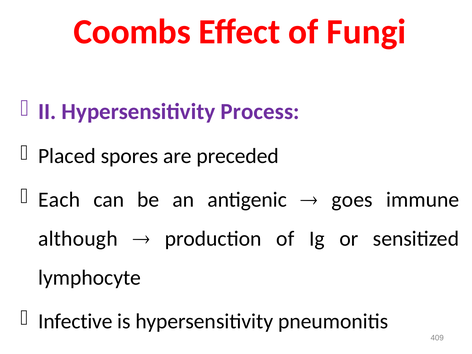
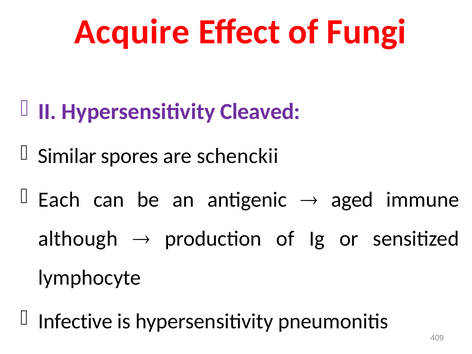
Coombs: Coombs -> Acquire (132, 32)
Process: Process -> Cleaved (260, 112)
Placed: Placed -> Similar (67, 156)
preceded: preceded -> schenckii (238, 156)
goes: goes -> aged (352, 200)
